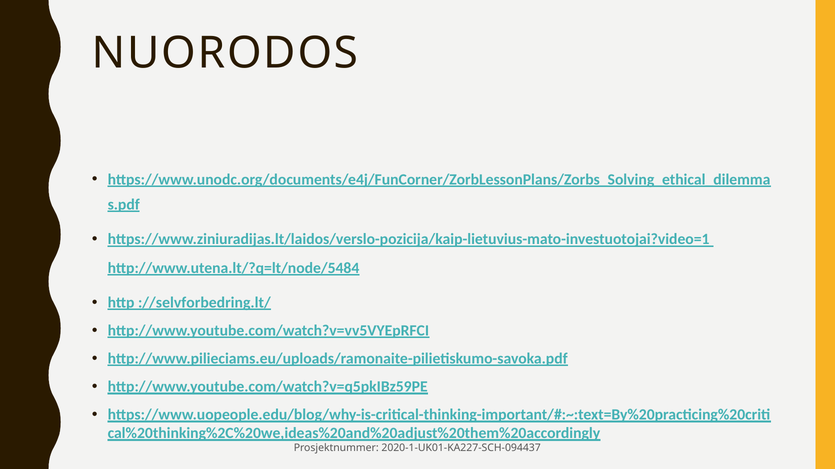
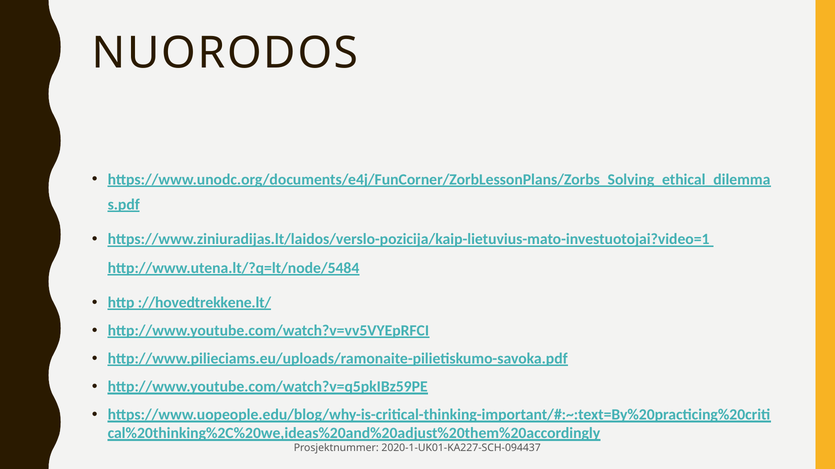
://selvforbedring.lt/: ://selvforbedring.lt/ -> ://hovedtrekkene.lt/ (204, 303)
